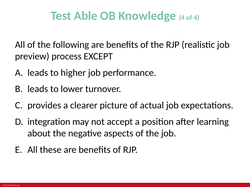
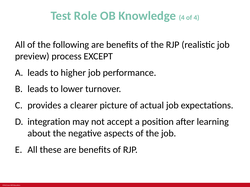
Able: Able -> Role (86, 16)
